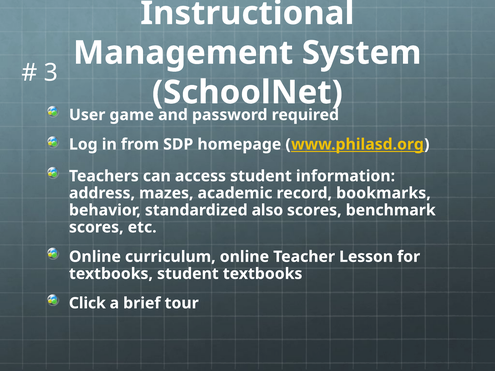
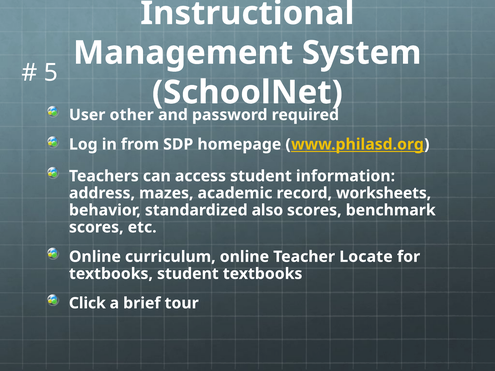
3: 3 -> 5 (51, 73)
game: game -> other (132, 115)
bookmarks: bookmarks -> worksheets (384, 193)
Lesson: Lesson -> Locate (366, 257)
